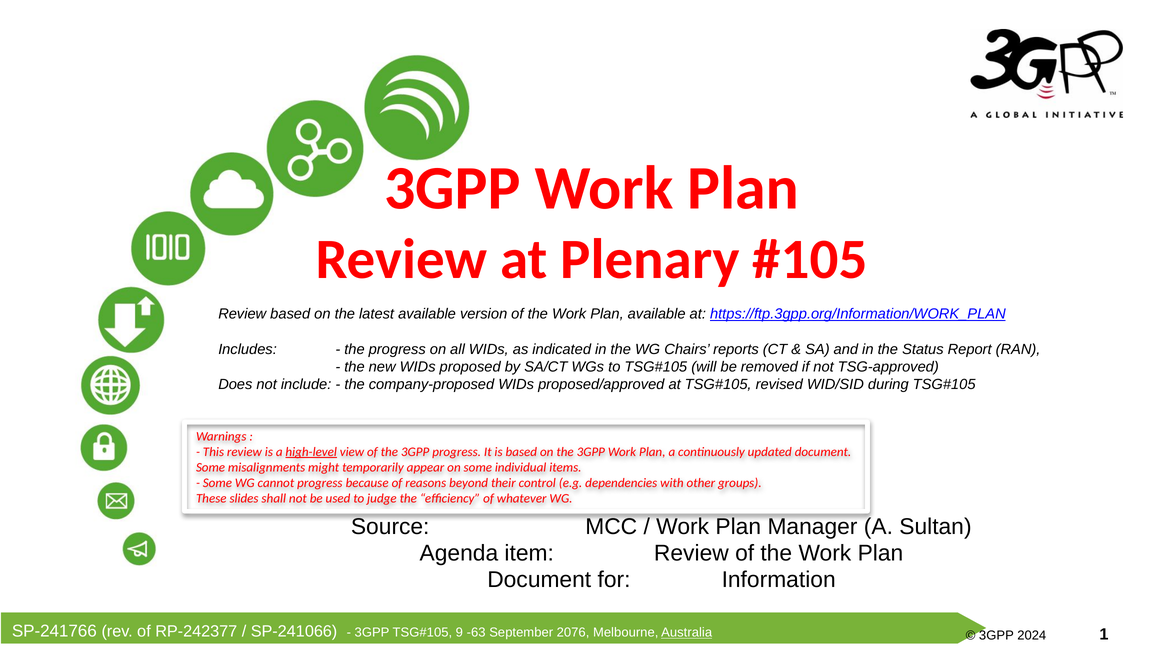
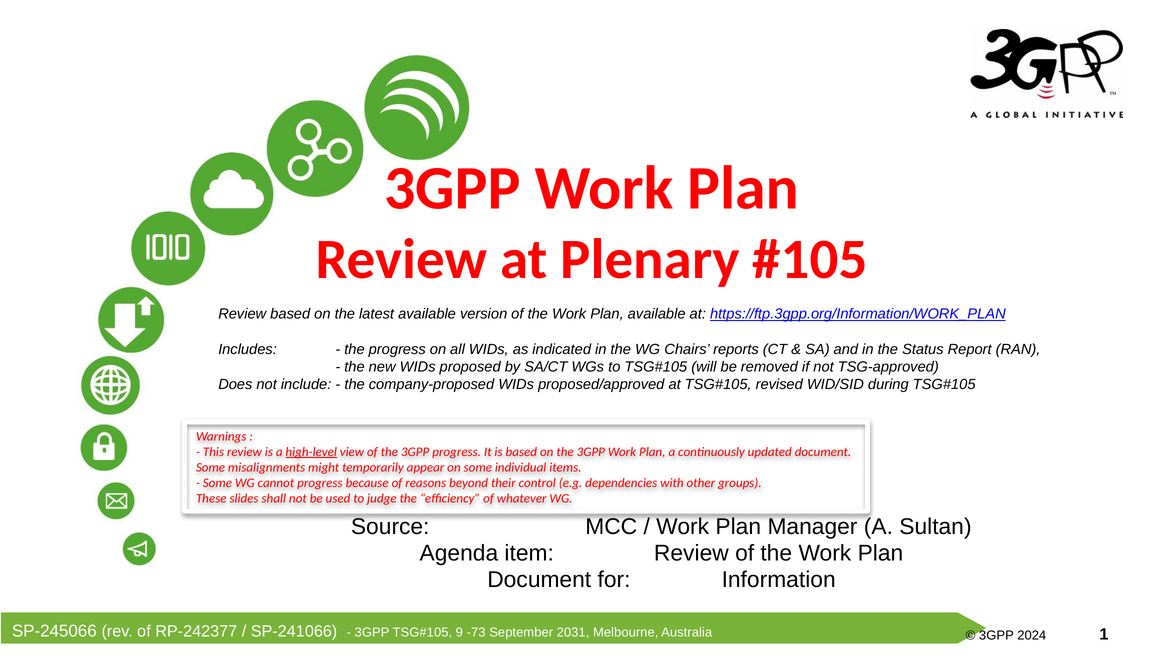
SP-241766: SP-241766 -> SP-245066 (54, 632)
-63: -63 -> -73 (476, 633)
2076: 2076 -> 2031 (573, 633)
Australia underline: present -> none (687, 633)
